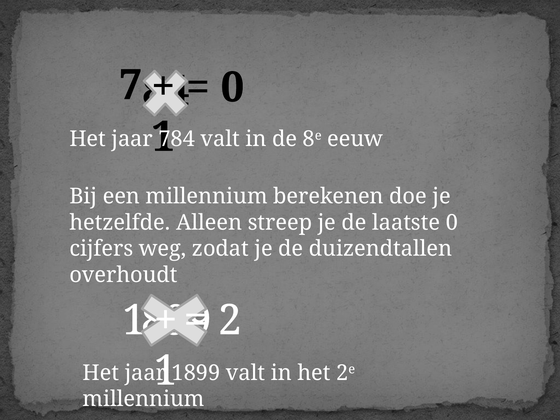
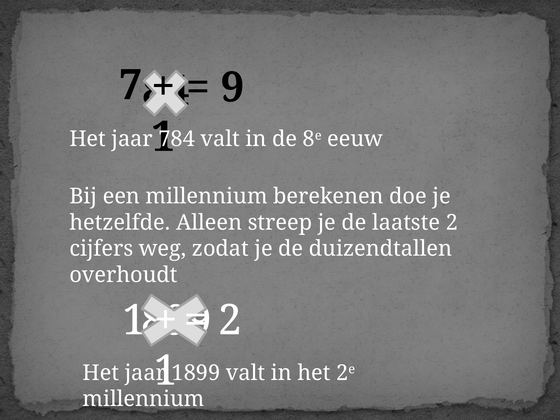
0: 0 -> 9 (232, 88)
laatste 0: 0 -> 2 (452, 223)
